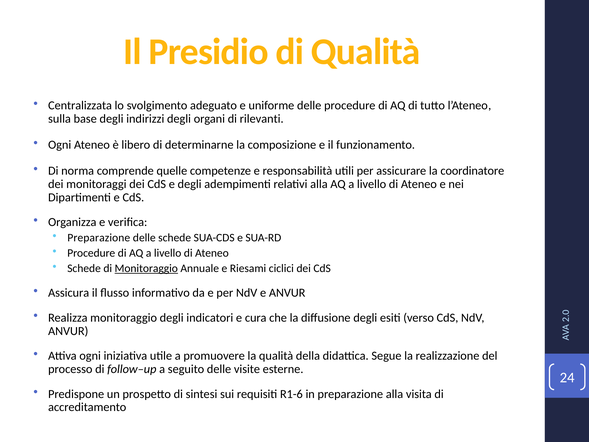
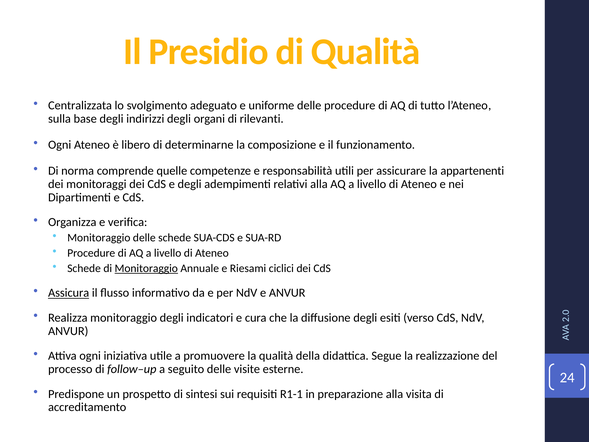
coordinatore: coordinatore -> appartenenti (472, 171)
Preparazione: Preparazione -> Monitoraggio (99, 238)
Assicura underline: none -> present (69, 293)
R1-6: R1-6 -> R1-1 (291, 394)
